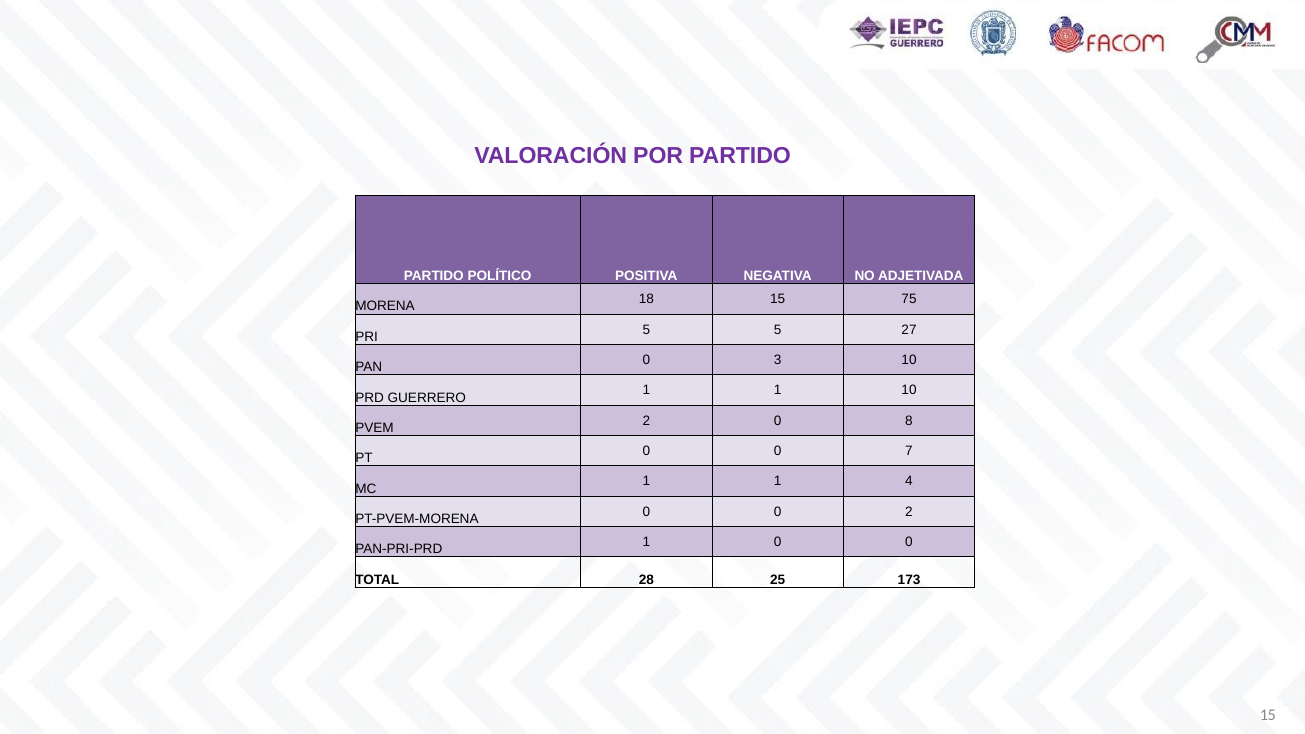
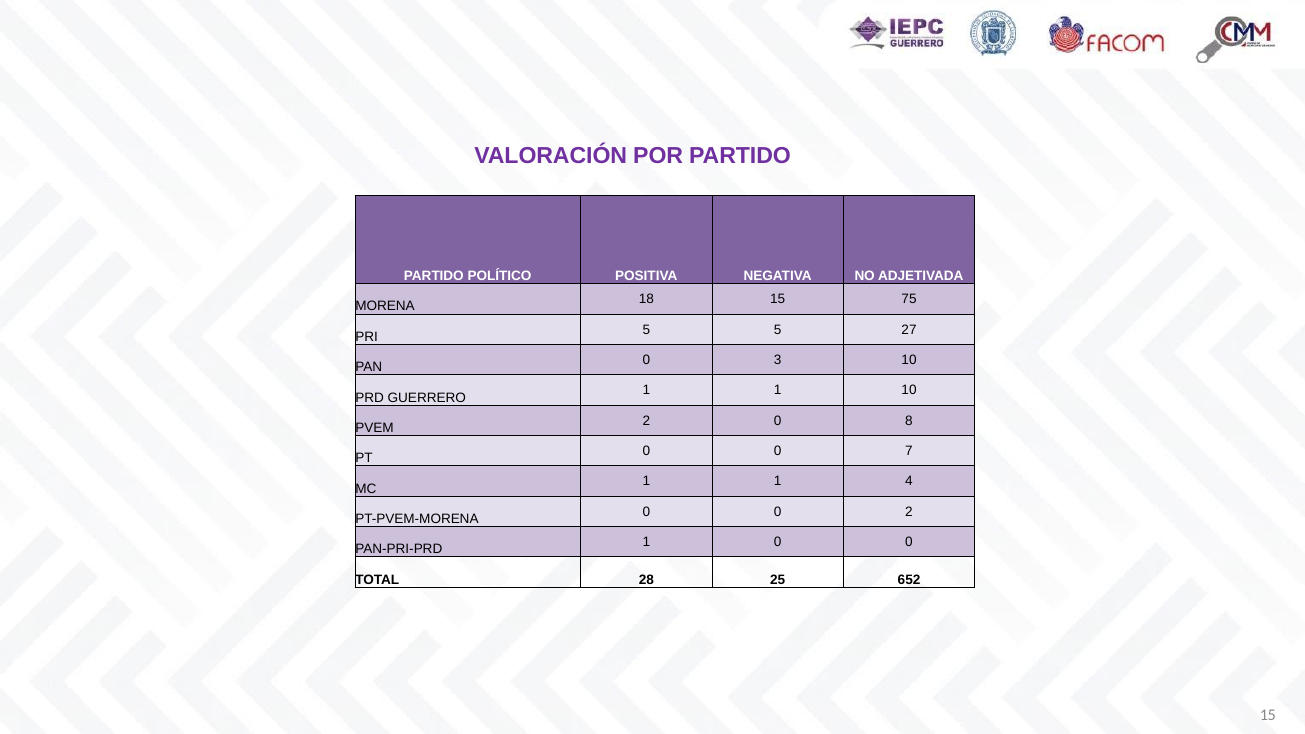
173: 173 -> 652 (909, 580)
